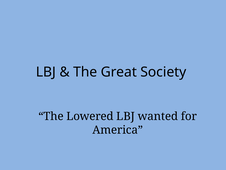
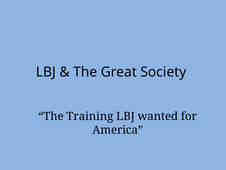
Lowered: Lowered -> Training (90, 116)
